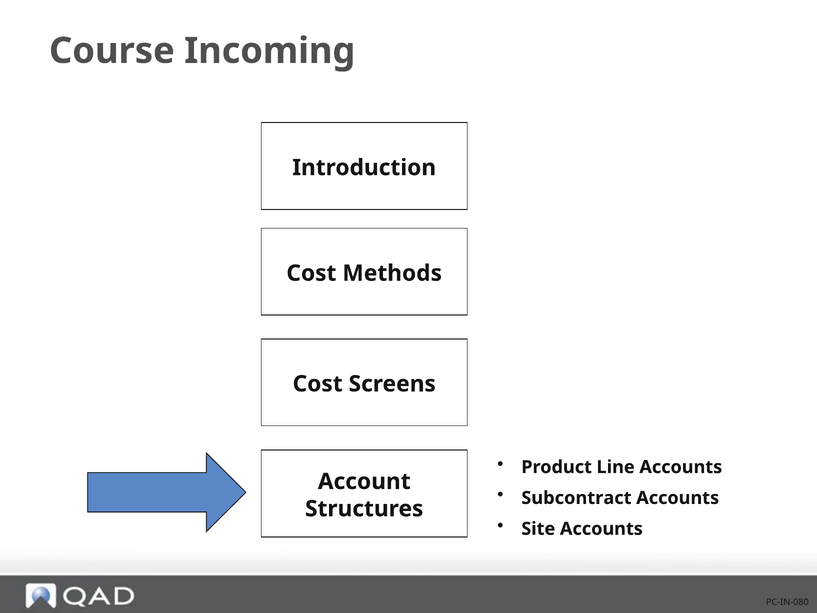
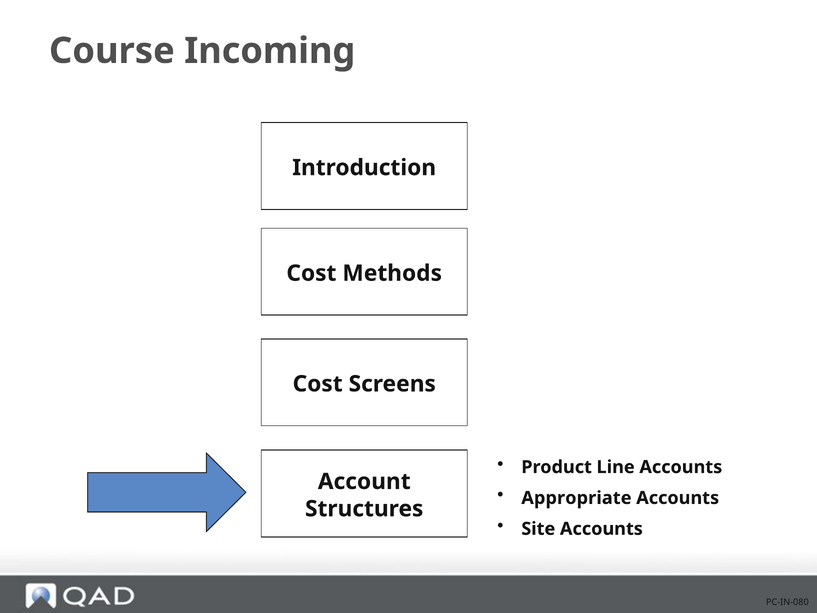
Subcontract: Subcontract -> Appropriate (576, 498)
